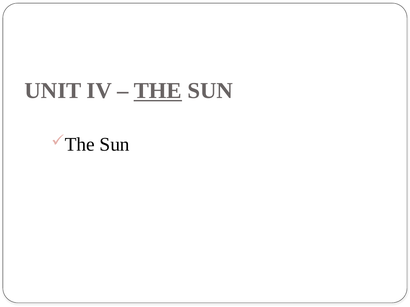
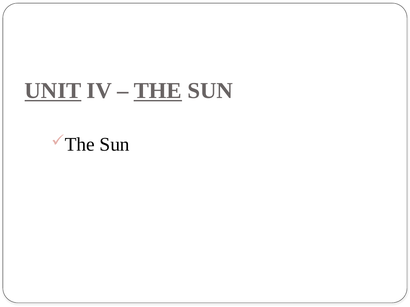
UNIT underline: none -> present (53, 91)
